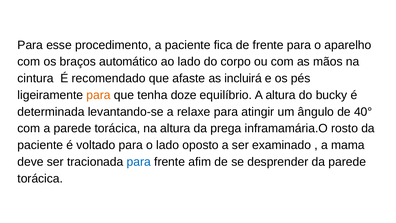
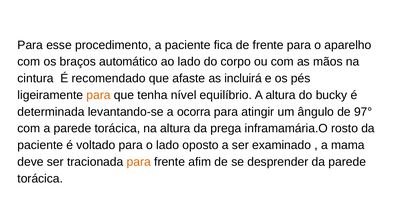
doze: doze -> nível (184, 95)
relaxe: relaxe -> ocorra (194, 112)
40°: 40° -> 97° (363, 112)
para colour: blue -> orange (139, 162)
